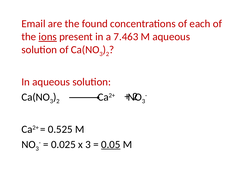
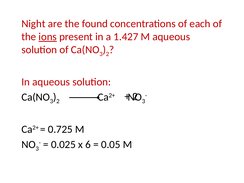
Email: Email -> Night (33, 24)
7.463: 7.463 -> 1.427 (126, 37)
0.525: 0.525 -> 0.725 (60, 129)
x 3: 3 -> 6 (88, 144)
0.05 underline: present -> none (111, 144)
